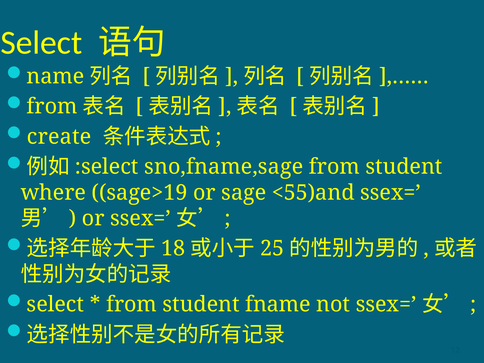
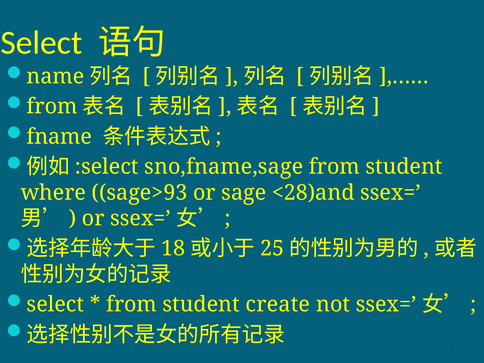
create: create -> fname (59, 137)
sage>19: sage>19 -> sage>93 (140, 193)
<55)and: <55)and -> <28)and (313, 193)
fname: fname -> create (278, 304)
